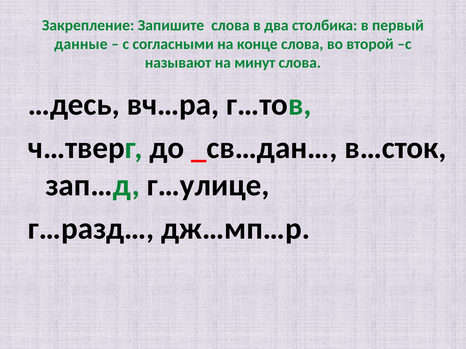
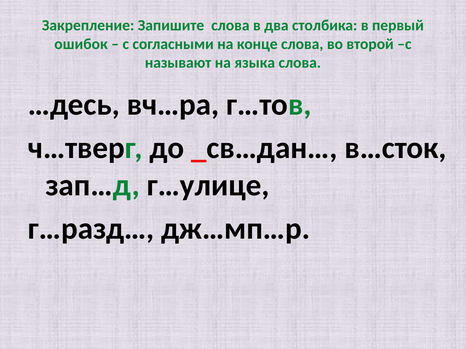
данные: данные -> ошибок (81, 44)
минут: минут -> языка (255, 63)
